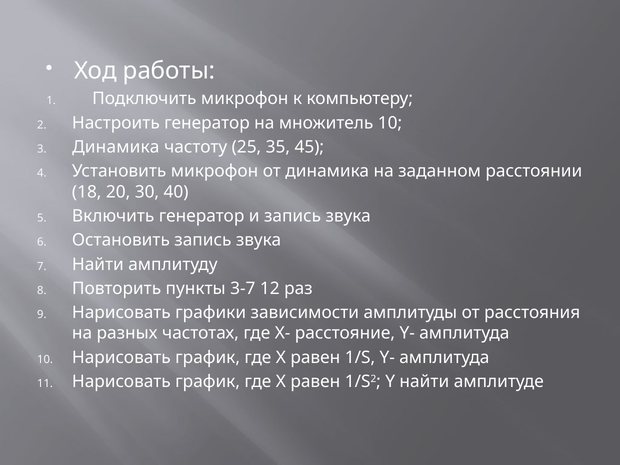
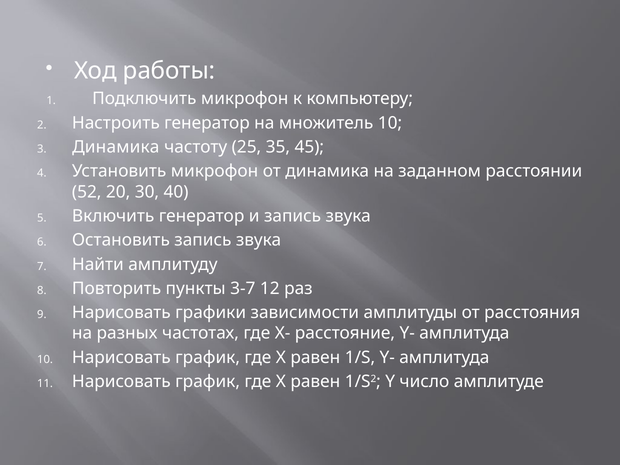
18: 18 -> 52 (87, 192)
Y найти: найти -> число (424, 382)
